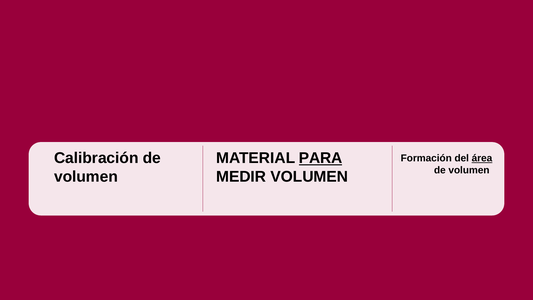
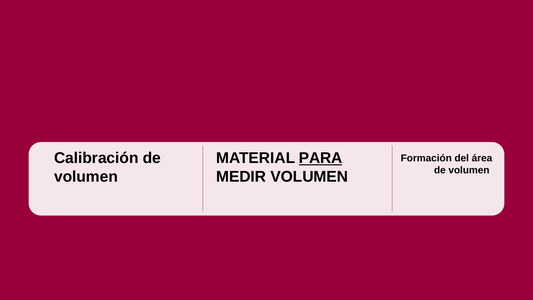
área underline: present -> none (482, 158)
